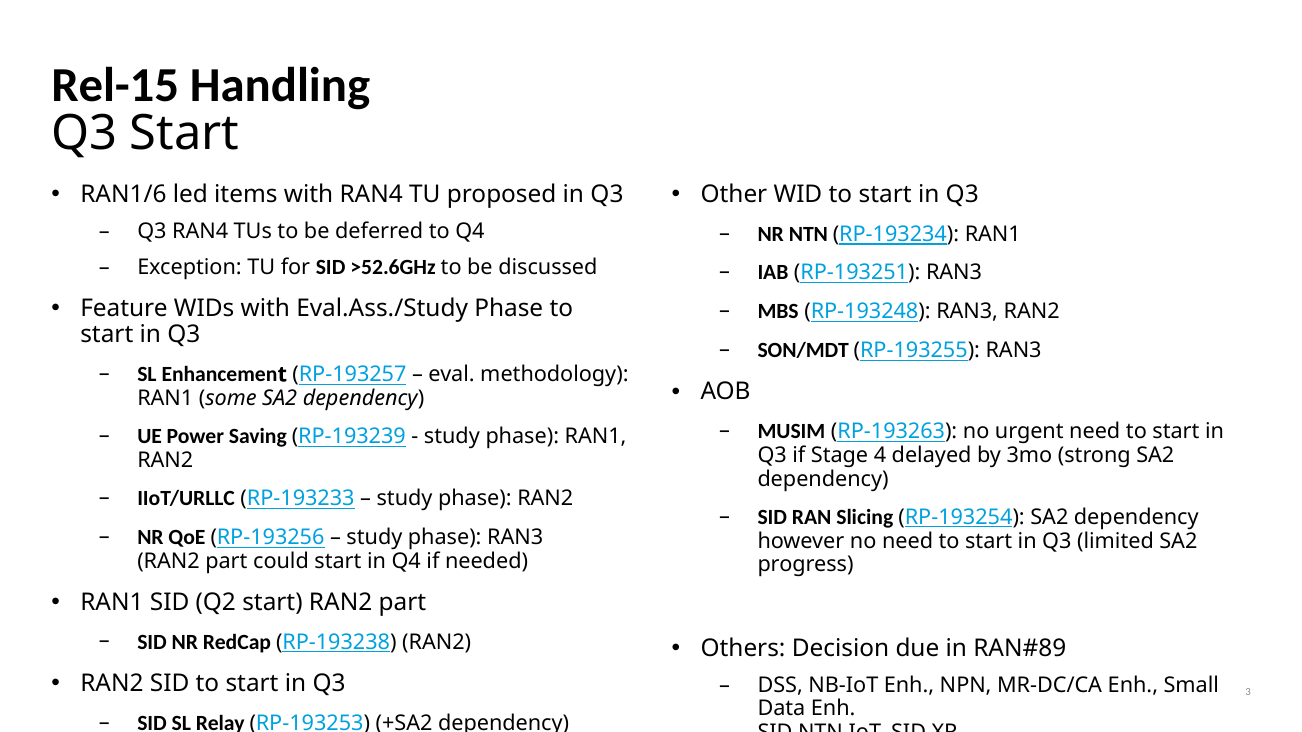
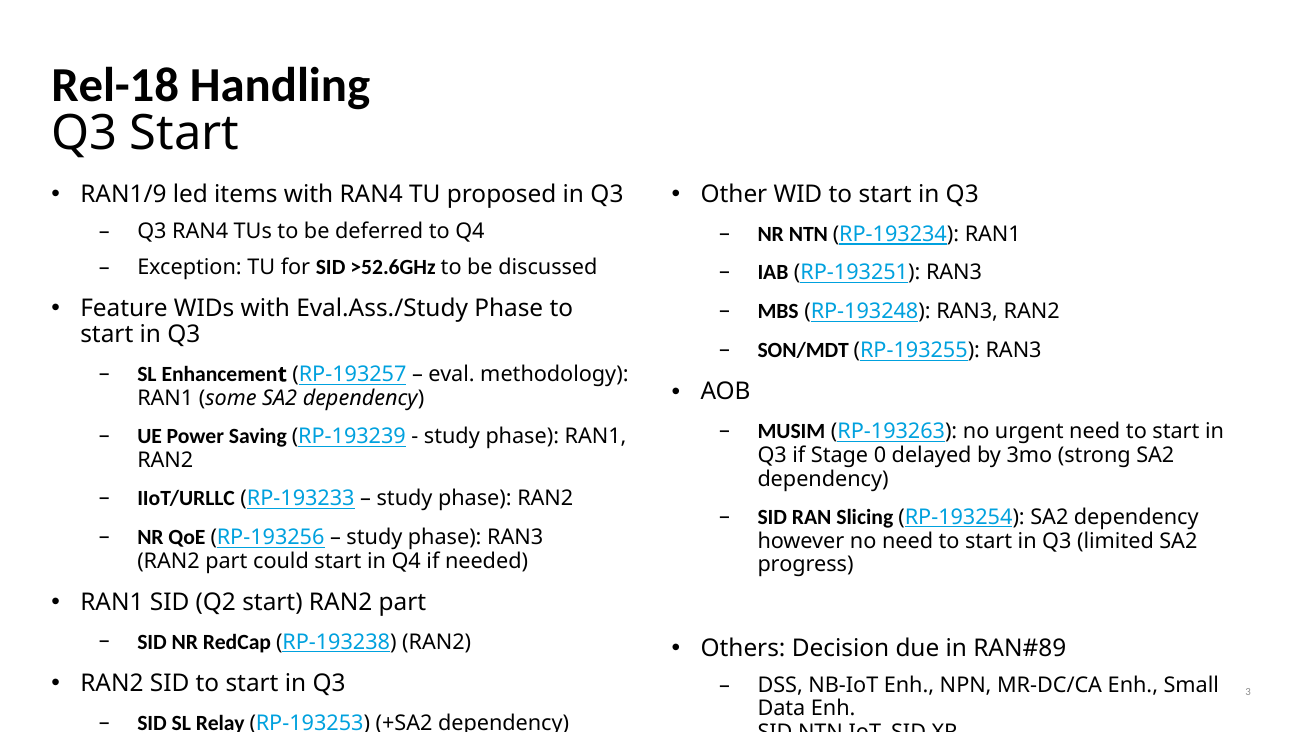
Rel-15: Rel-15 -> Rel-18 (115, 85)
RAN1/6: RAN1/6 -> RAN1/9 (123, 195)
4: 4 -> 0 (880, 456)
